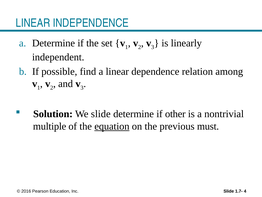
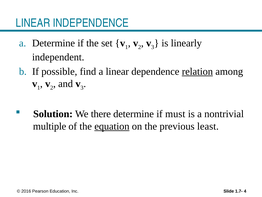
relation underline: none -> present (197, 71)
We slide: slide -> there (101, 114)
other: other -> must (175, 114)
must: must -> least (208, 126)
